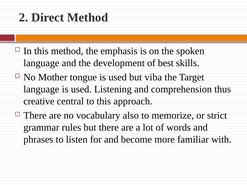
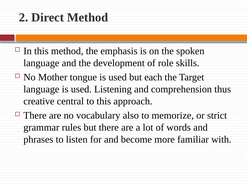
best: best -> role (166, 63)
viba: viba -> each (153, 77)
